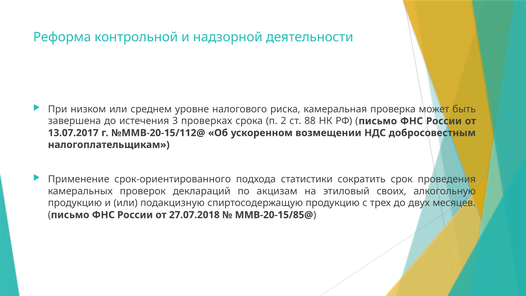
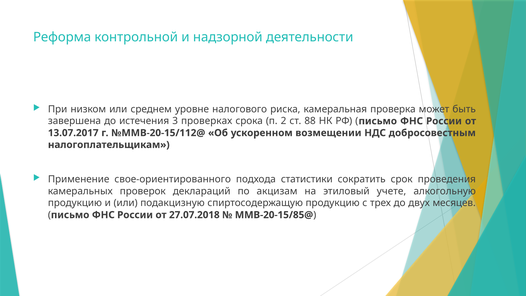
срок-ориентированного: срок-ориентированного -> свое-ориентированного (173, 179)
своих: своих -> учете (391, 191)
